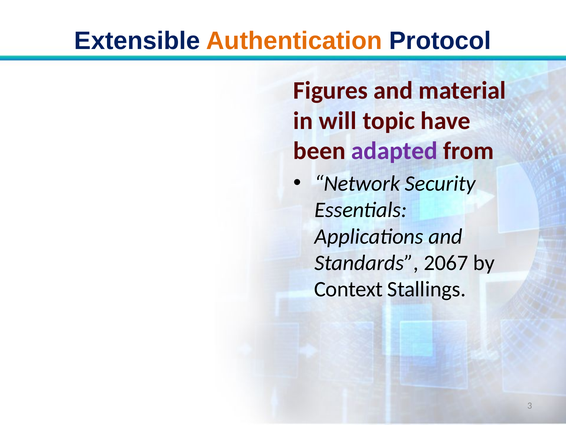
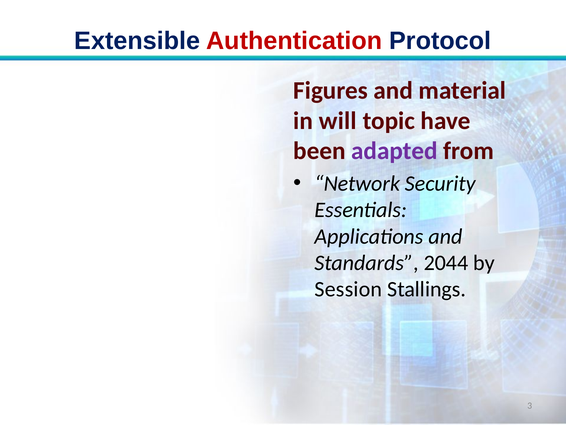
Authentication colour: orange -> red (294, 41)
2067: 2067 -> 2044 (446, 263)
Context: Context -> Session (348, 289)
